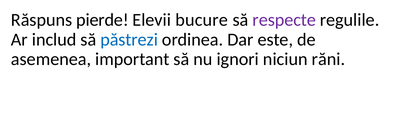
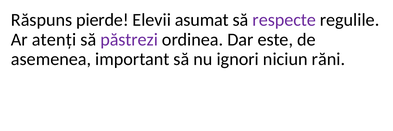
bucure: bucure -> asumat (202, 20)
includ: includ -> atenți (54, 40)
păstrezi colour: blue -> purple (129, 40)
